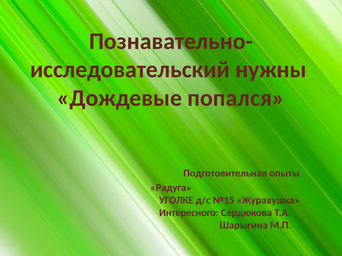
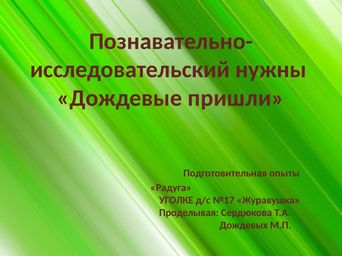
попался: попался -> пришли (236, 98)
№15: №15 -> №17 (224, 200)
Интересного: Интересного -> Проделывая (189, 213)
Шарыгина: Шарыгина -> Дождевых (244, 226)
